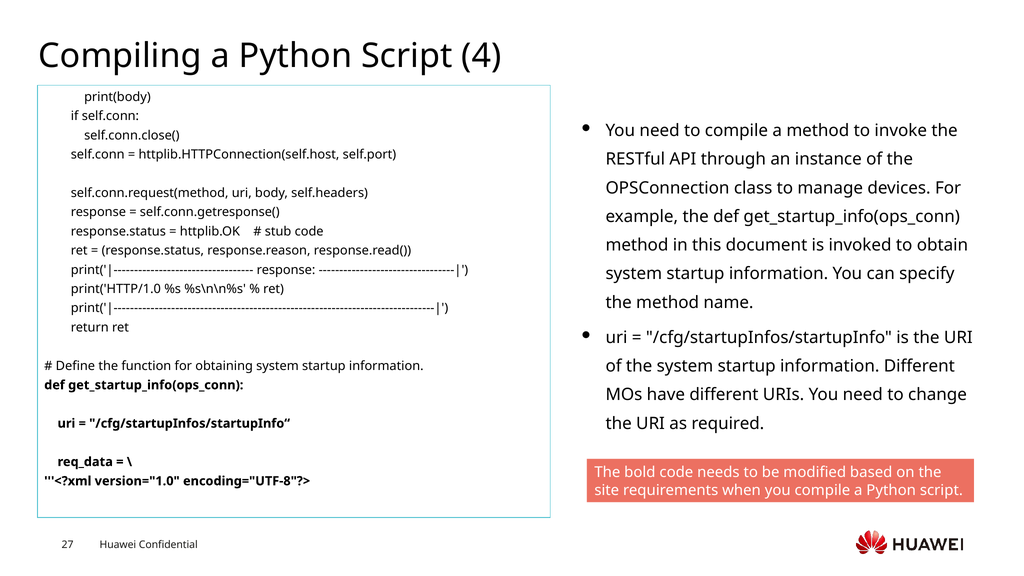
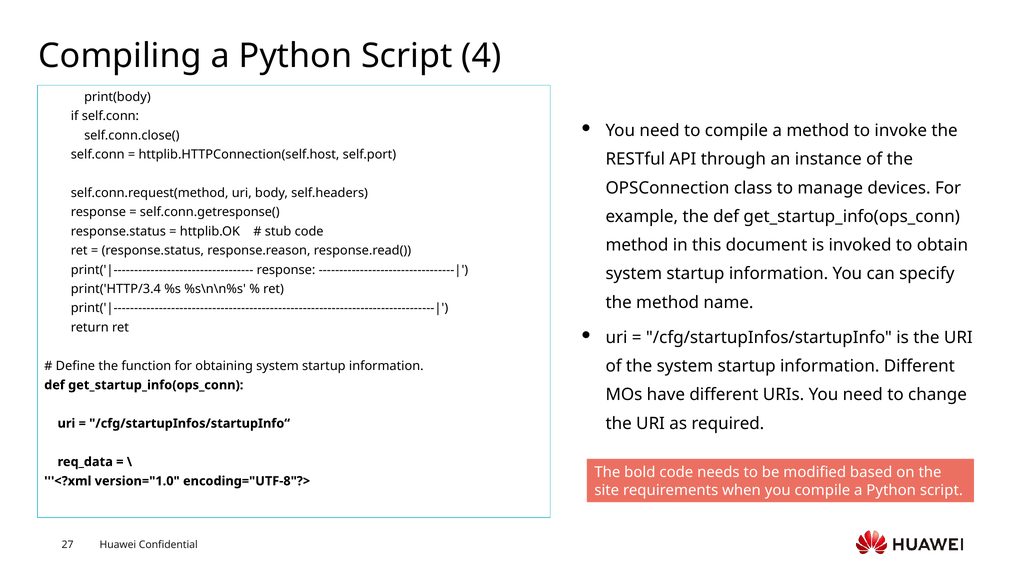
print('HTTP/1.0: print('HTTP/1.0 -> print('HTTP/3.4 (116, 289)
